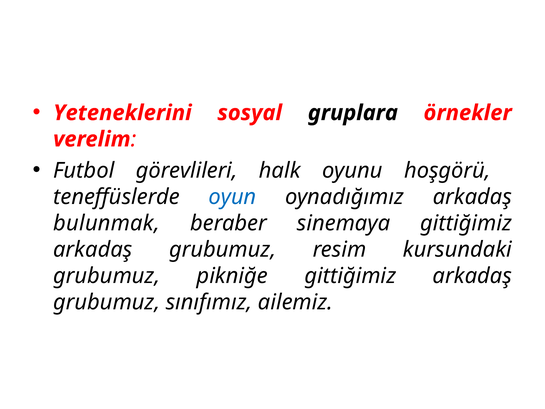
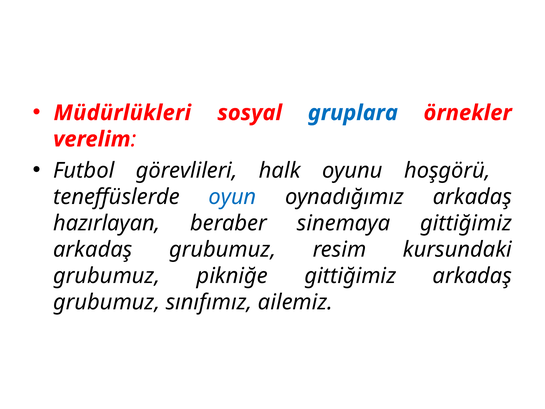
Yeteneklerini: Yeteneklerini -> Müdürlükleri (122, 113)
gruplara colour: black -> blue (353, 113)
bulunmak: bulunmak -> hazırlayan (107, 223)
